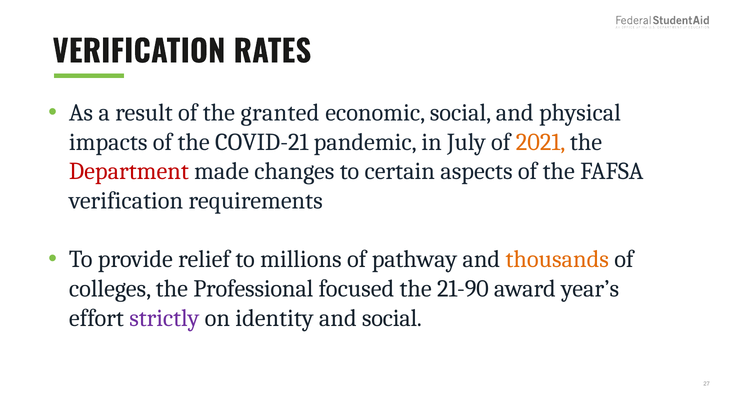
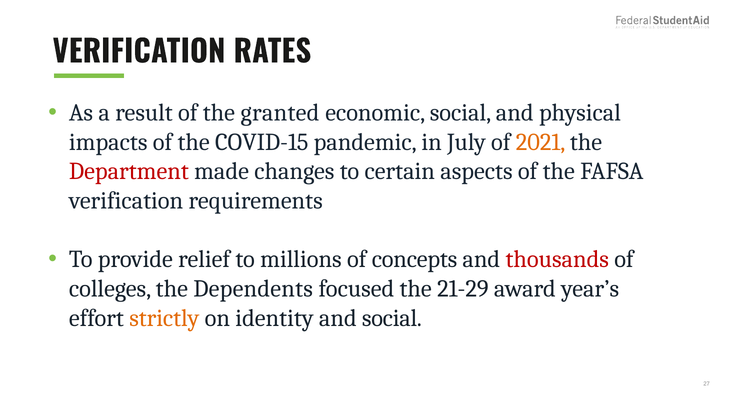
COVID-21: COVID-21 -> COVID-15 (262, 142)
pathway: pathway -> concepts (415, 259)
thousands colour: orange -> red (557, 259)
Professional: Professional -> Dependents (253, 288)
21-90: 21-90 -> 21-29 (463, 288)
strictly colour: purple -> orange (164, 318)
